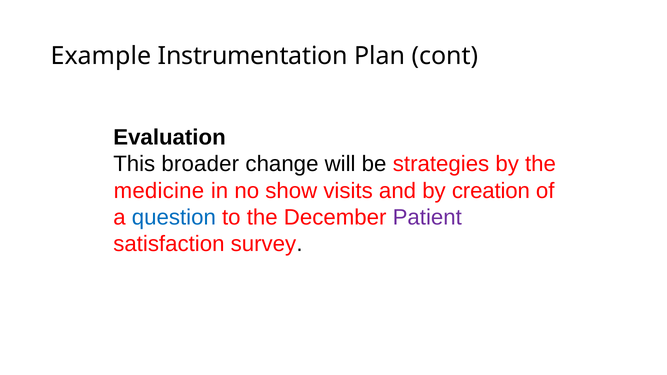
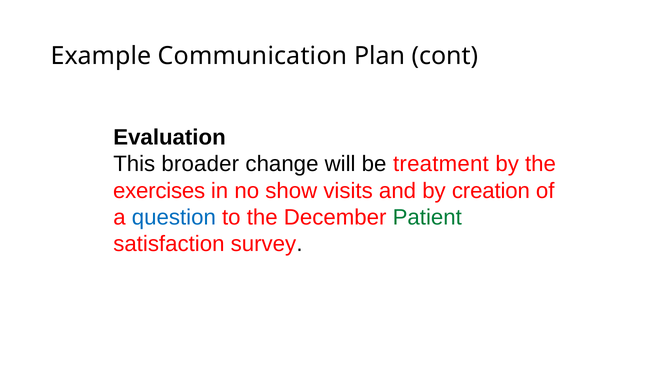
Instrumentation: Instrumentation -> Communication (253, 56)
strategies: strategies -> treatment (441, 164)
medicine: medicine -> exercises (159, 191)
Patient colour: purple -> green (427, 217)
